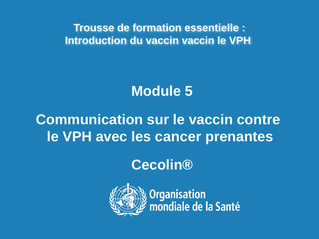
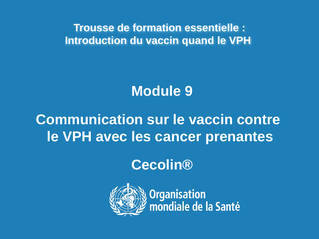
vaccin vaccin: vaccin -> quand (198, 41)
5: 5 -> 9 (189, 91)
